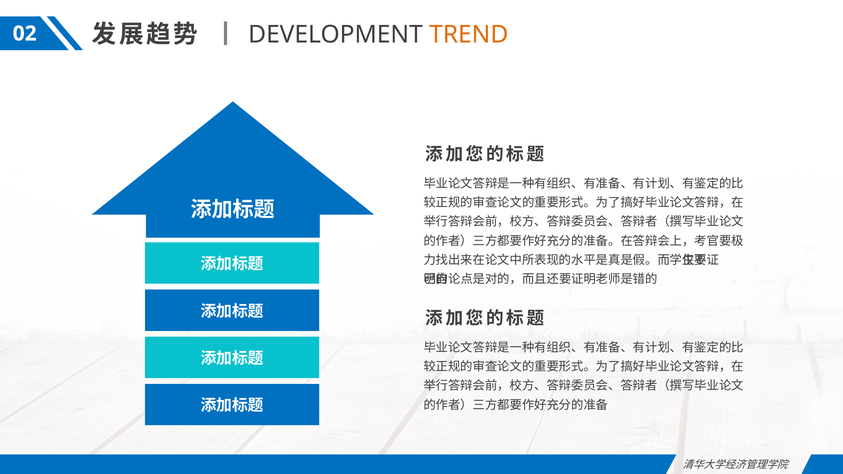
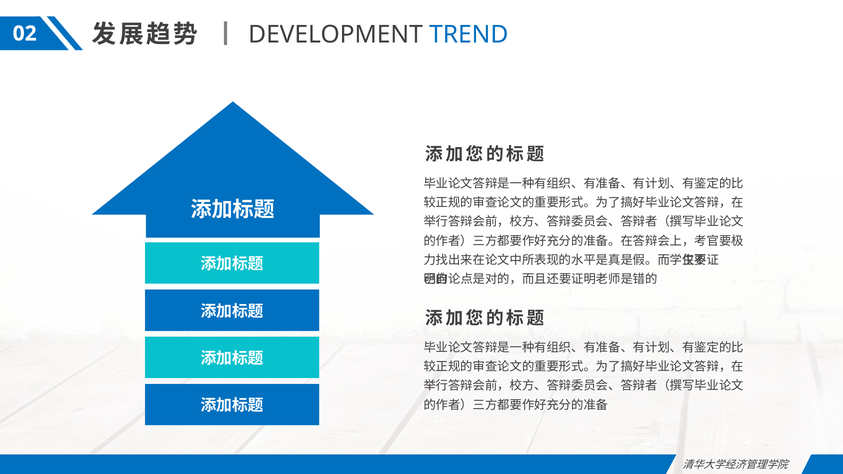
TREND colour: orange -> blue (469, 35)
